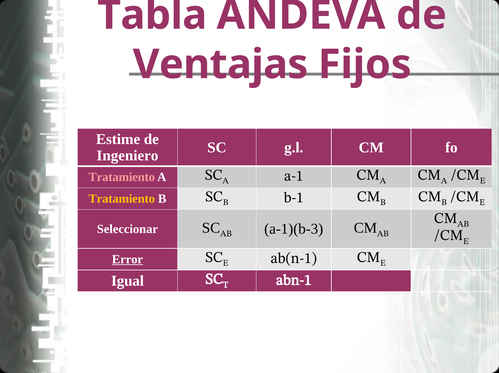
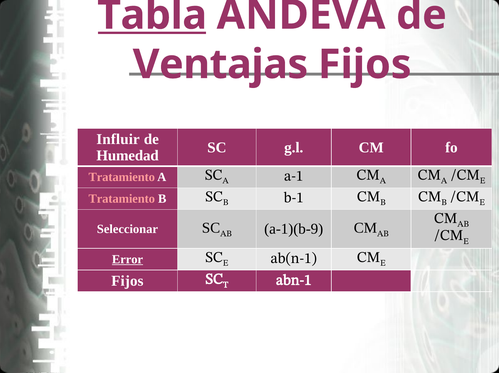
Tabla underline: none -> present (152, 15)
Estime: Estime -> Influir (118, 139)
Ingeniero: Ingeniero -> Humedad (128, 156)
Tratamiento colour: yellow -> pink (122, 199)
a-1)(b-3: a-1)(b-3 -> a-1)(b-9 (294, 229)
Igual: Igual -> Fijos (127, 281)
